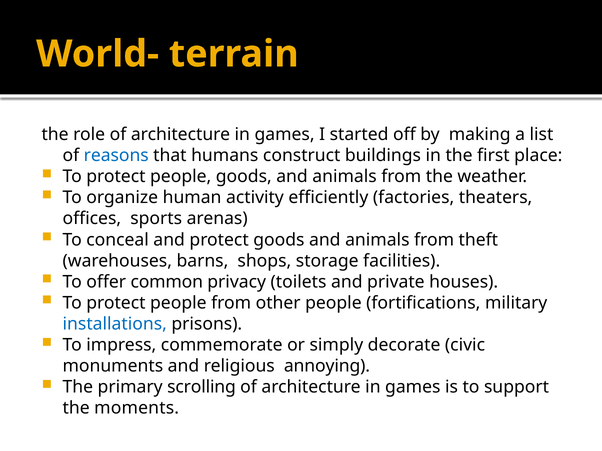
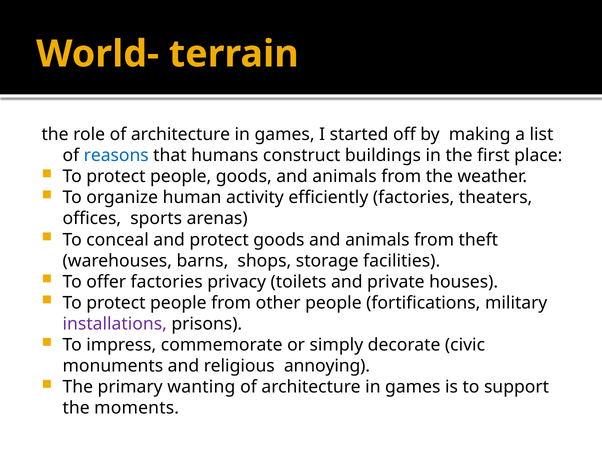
offer common: common -> factories (167, 282)
installations colour: blue -> purple (115, 324)
scrolling: scrolling -> wanting (201, 387)
